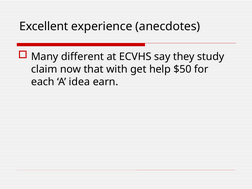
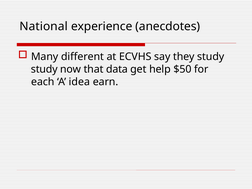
Excellent: Excellent -> National (44, 26)
claim: claim -> study (44, 69)
with: with -> data (117, 69)
